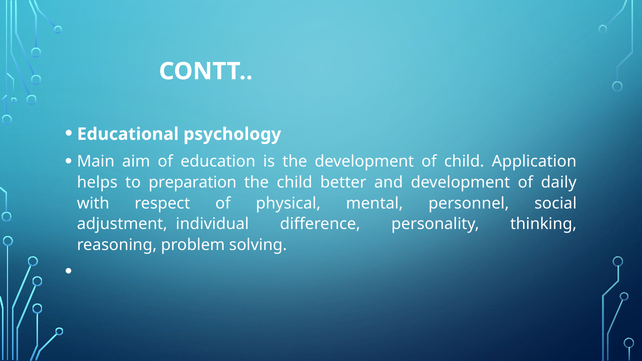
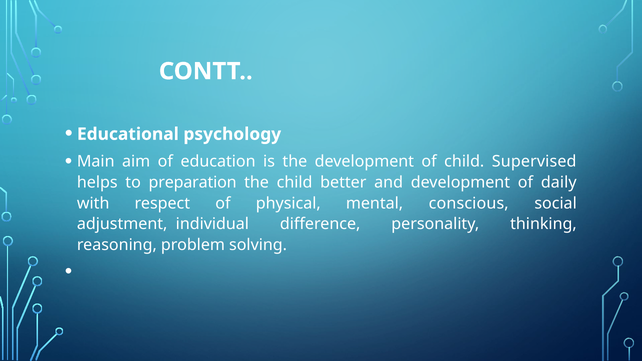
Application: Application -> Supervised (534, 162)
personnel: personnel -> conscious (469, 203)
